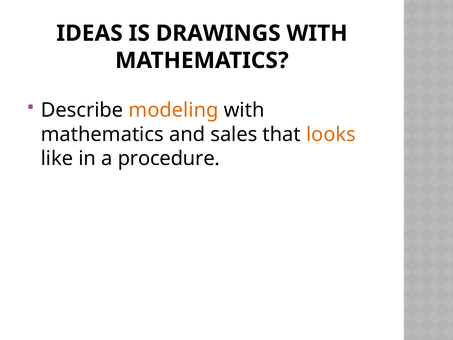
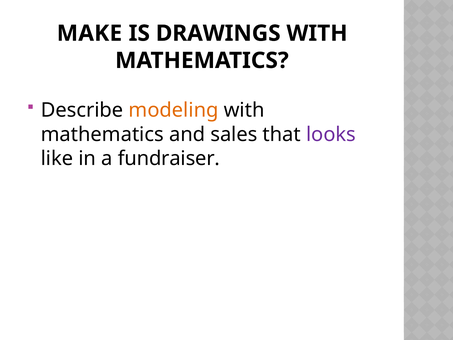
IDEAS: IDEAS -> MAKE (89, 33)
looks colour: orange -> purple (331, 134)
procedure: procedure -> fundraiser (169, 158)
